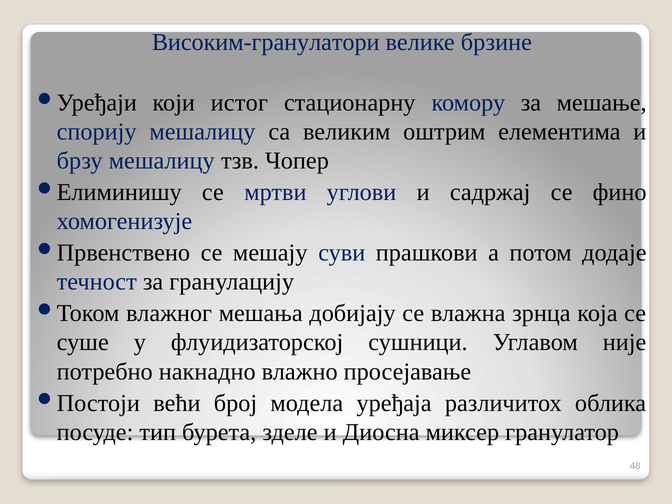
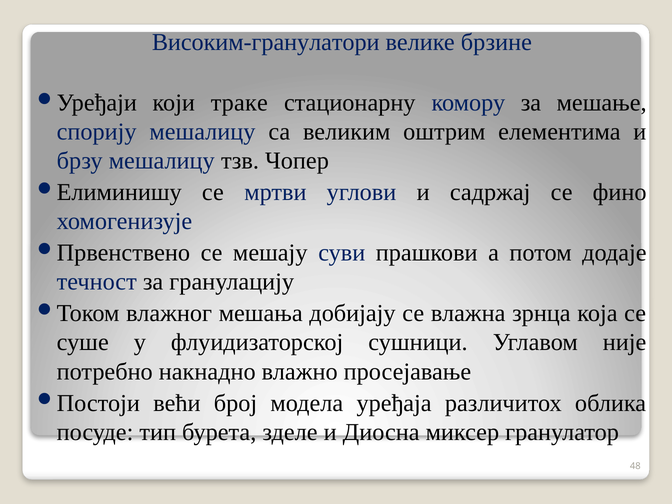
истог: истог -> траке (239, 103)
